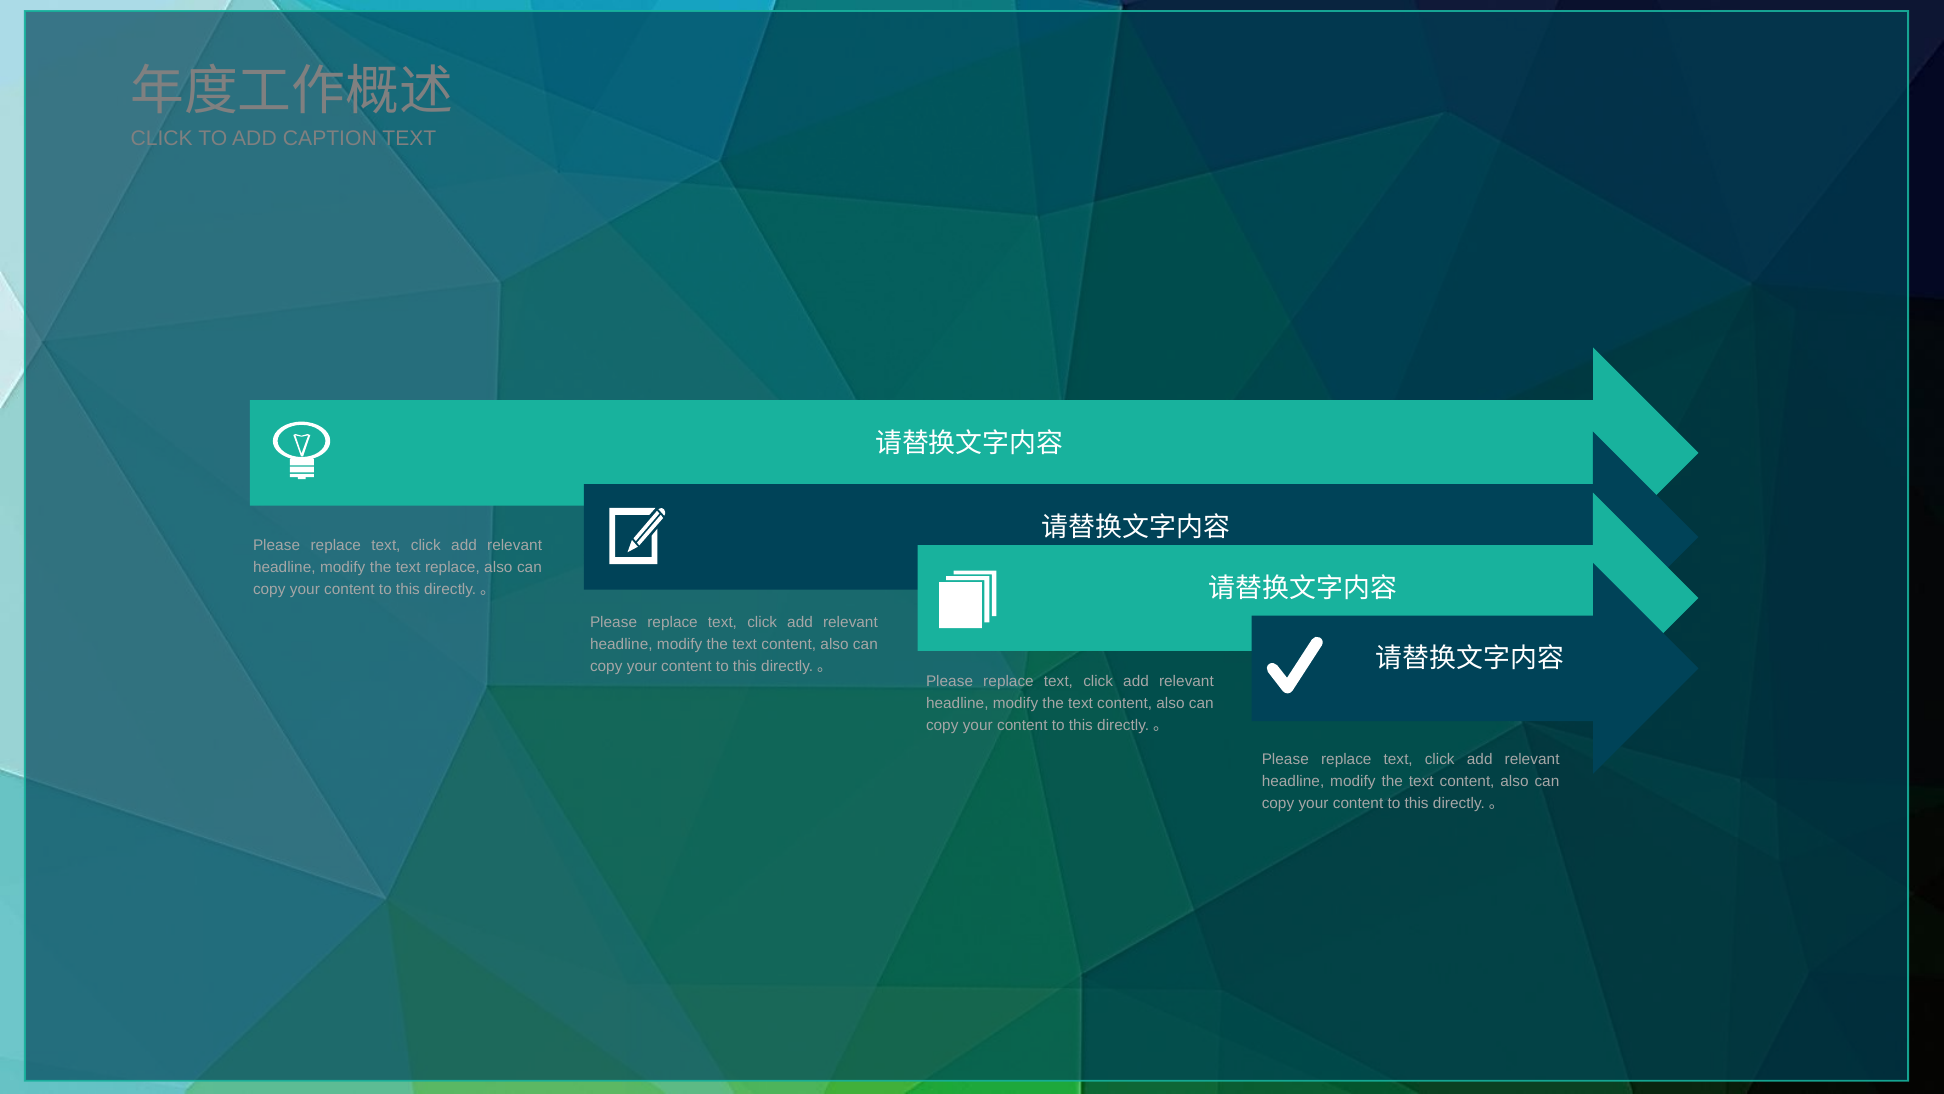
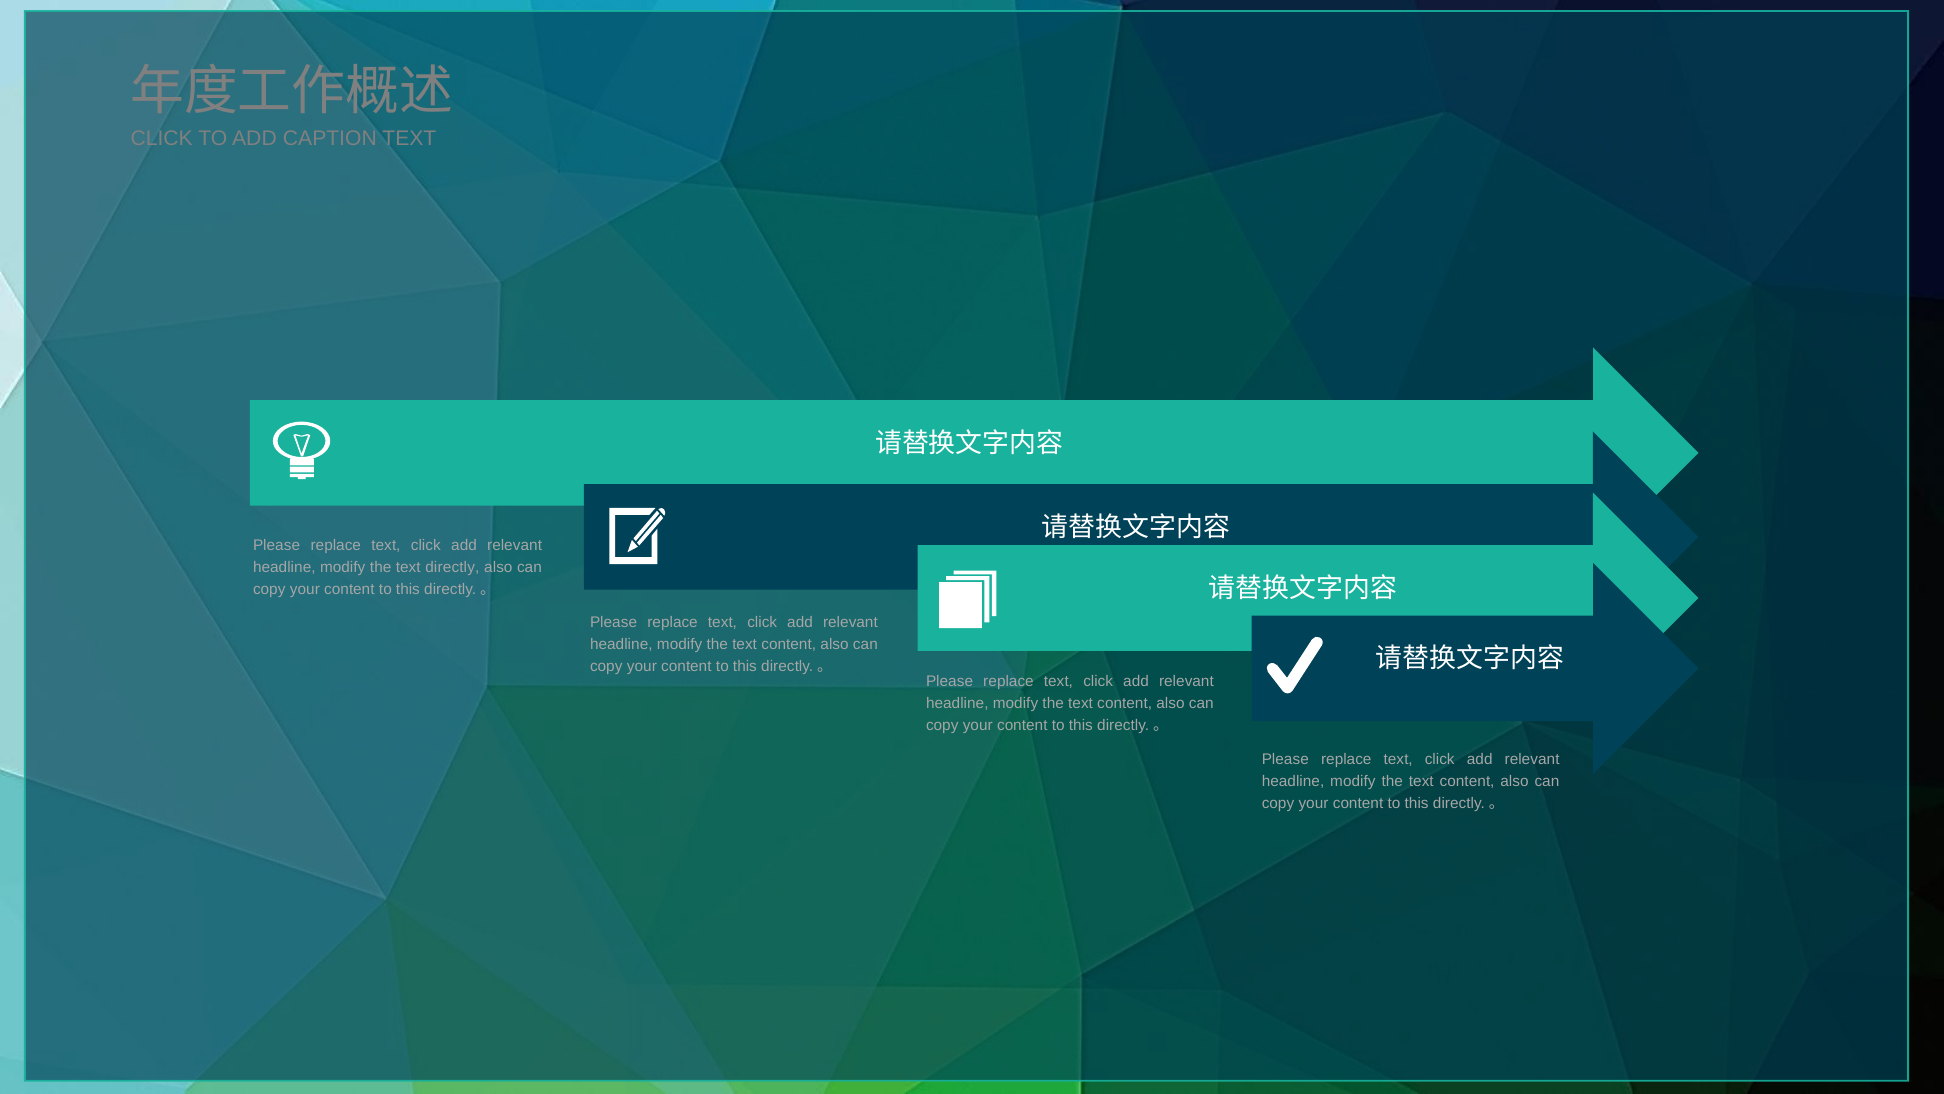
text replace: replace -> directly (452, 567)
